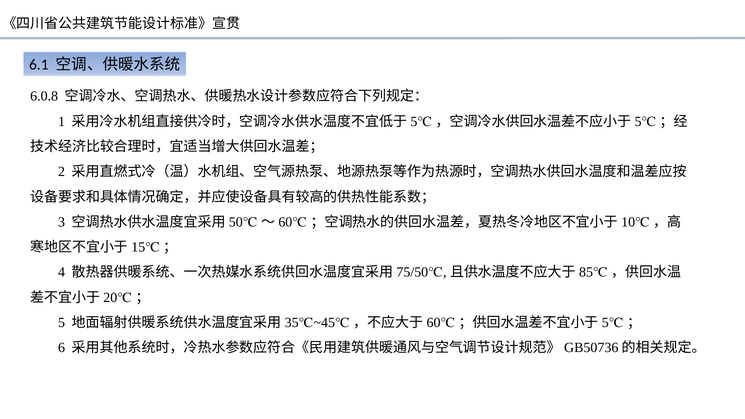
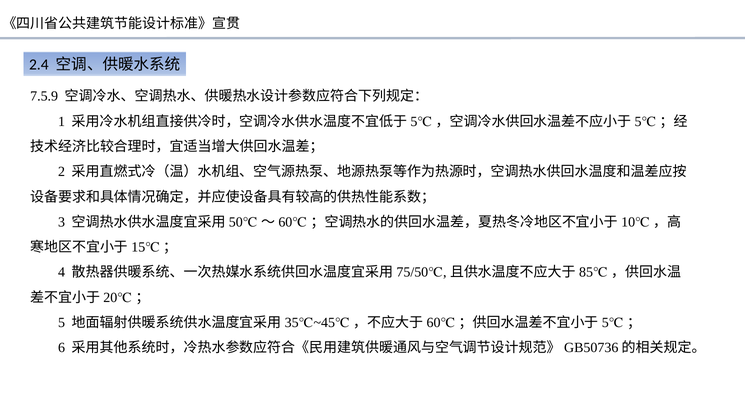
6.1: 6.1 -> 2.4 (39, 65)
6.0.8: 6.0.8 -> 7.5.9 (44, 96)
